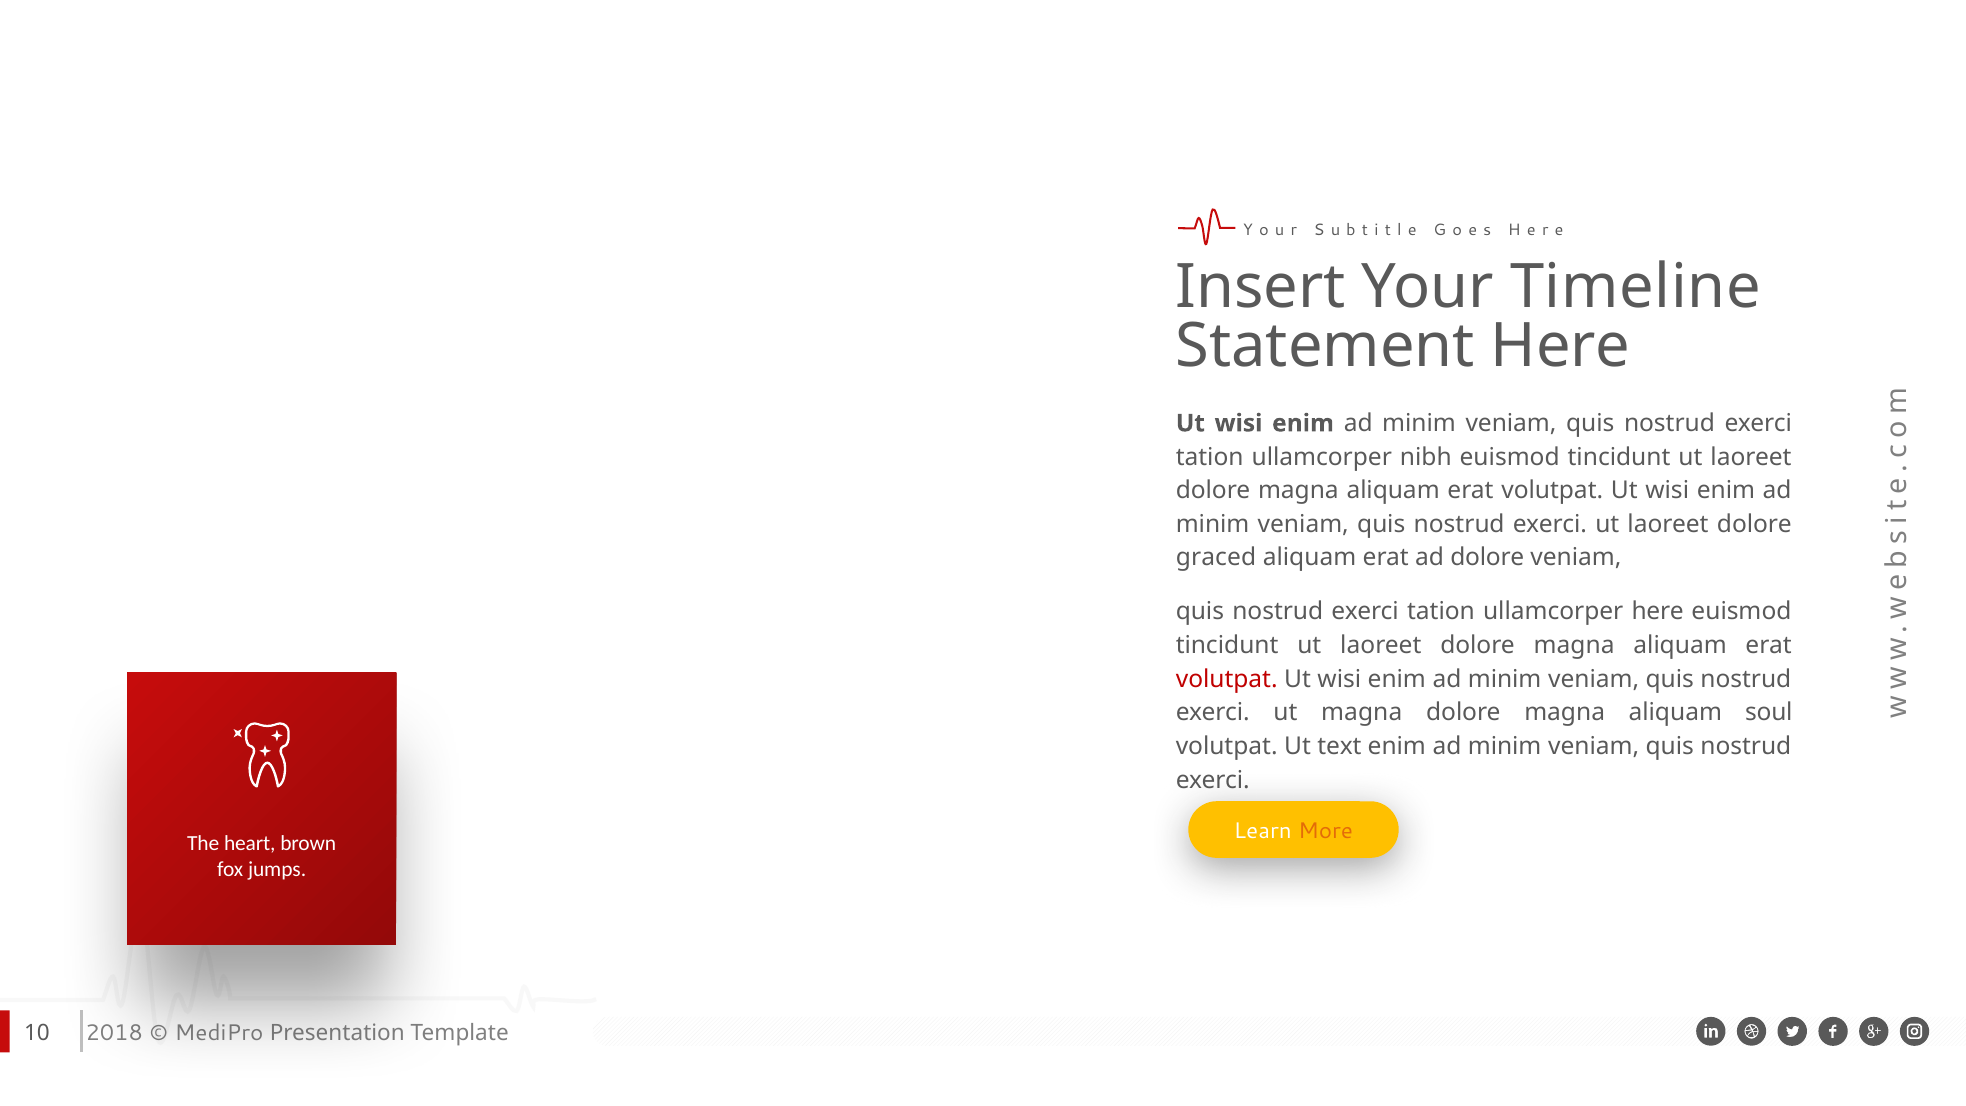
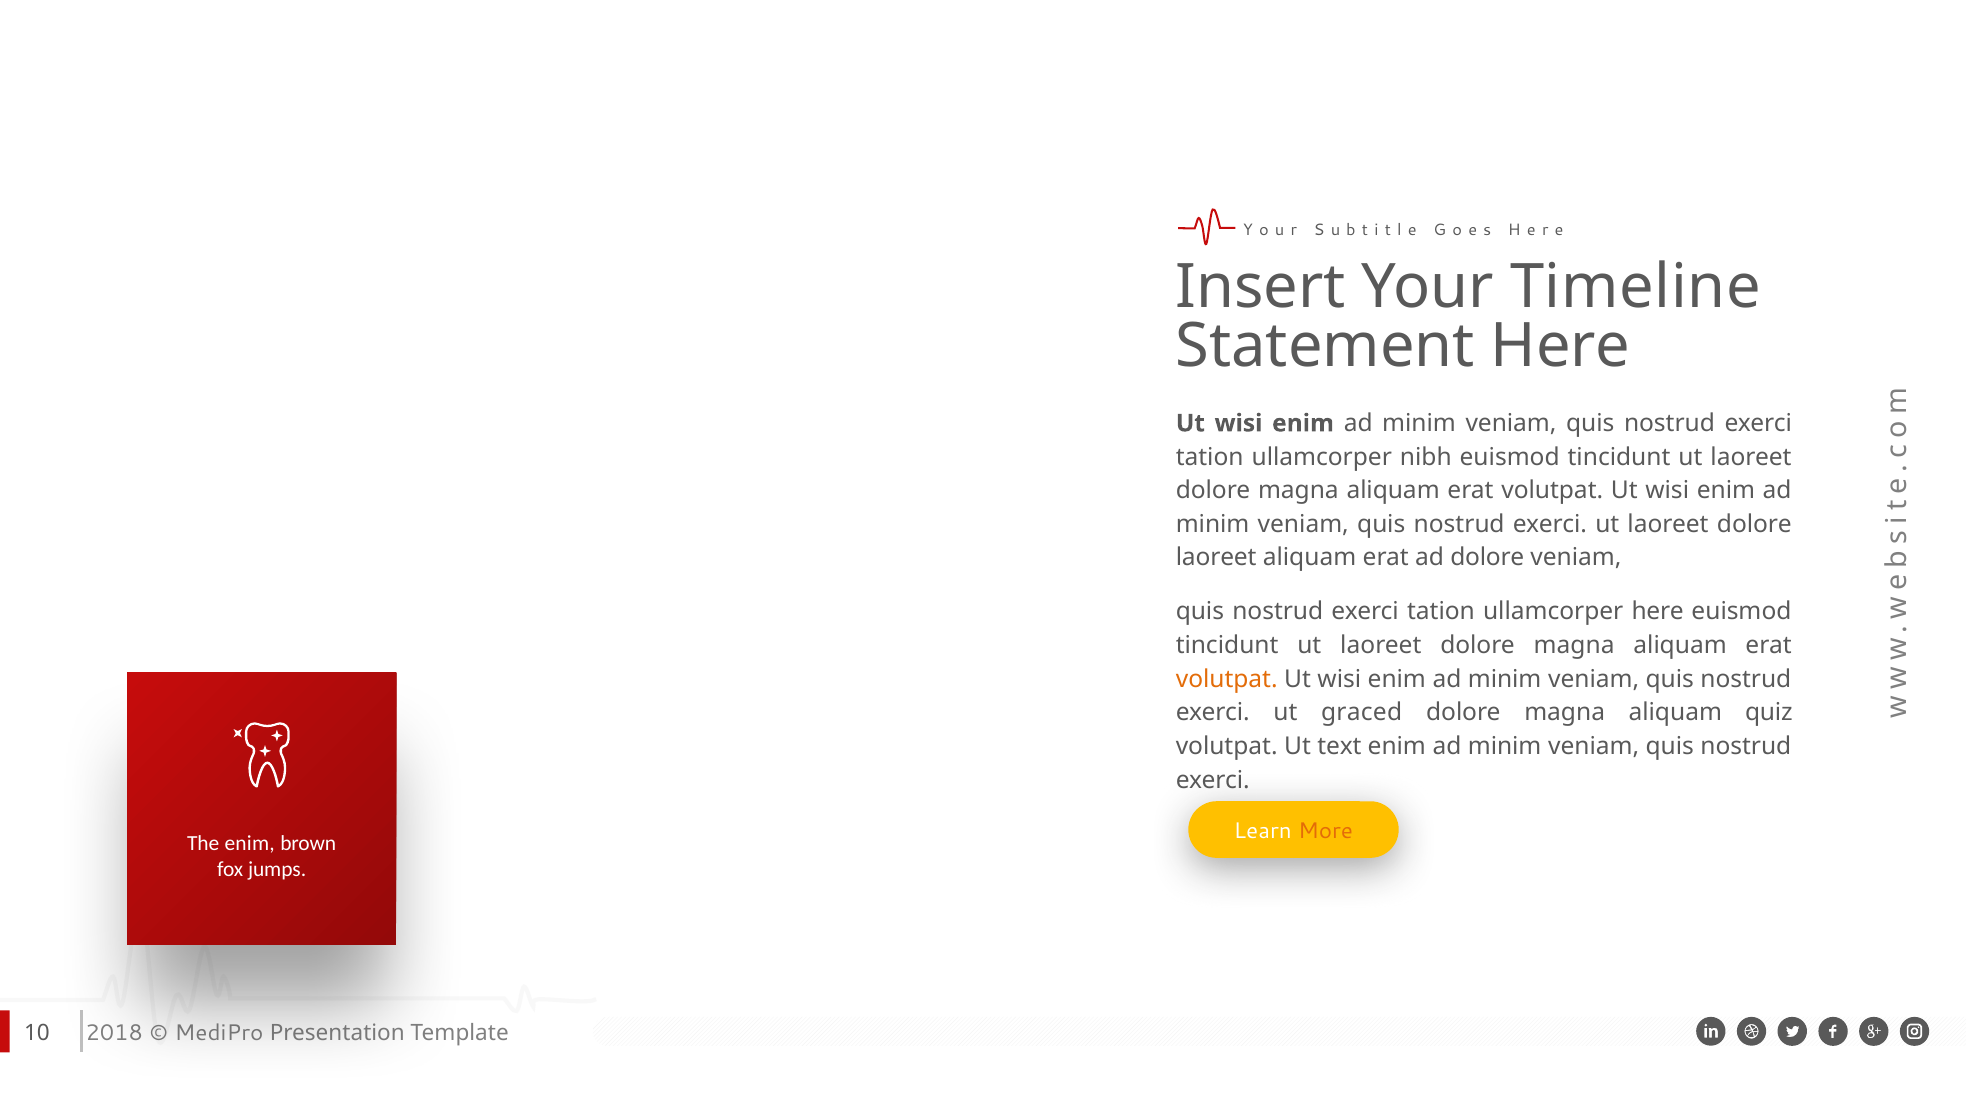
graced: graced -> laoreet (1216, 558)
volutpat colour: red -> orange (1227, 679)
ut magna: magna -> graced (1362, 713)
soul: soul -> quiz (1769, 713)
The heart: heart -> enim (250, 844)
